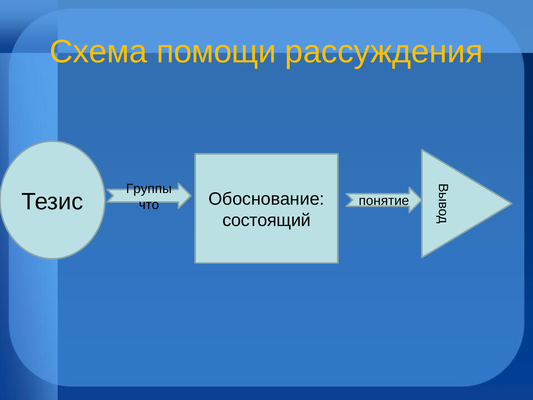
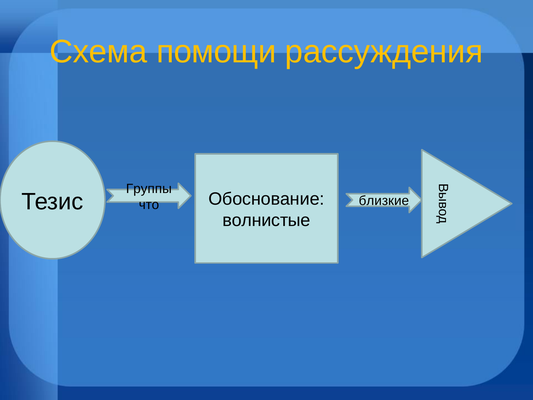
понятие: понятие -> близкие (384, 201)
состоящий: состоящий -> волнистые (267, 220)
